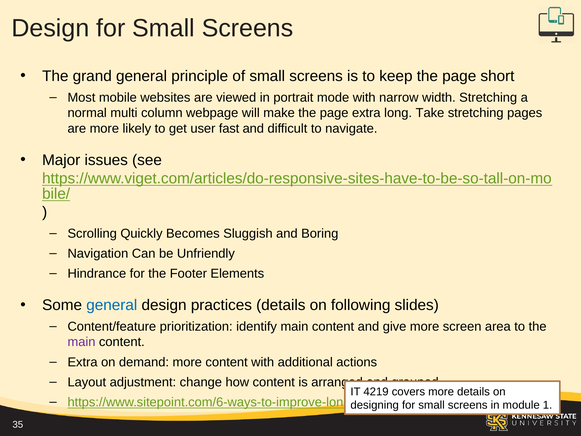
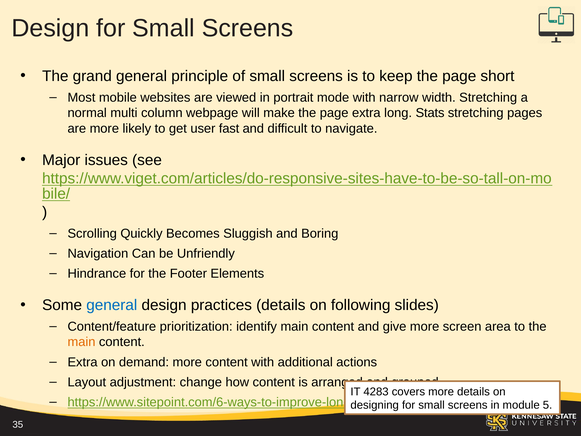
Take: Take -> Stats (430, 113)
main colour: purple -> orange (81, 342)
4219: 4219 -> 4283 (376, 391)
1: 1 -> 5 (548, 405)
